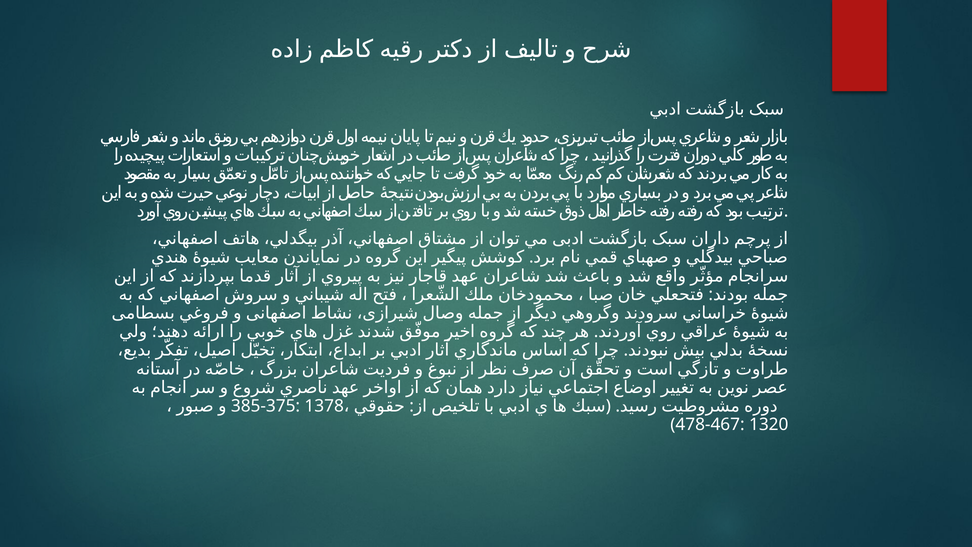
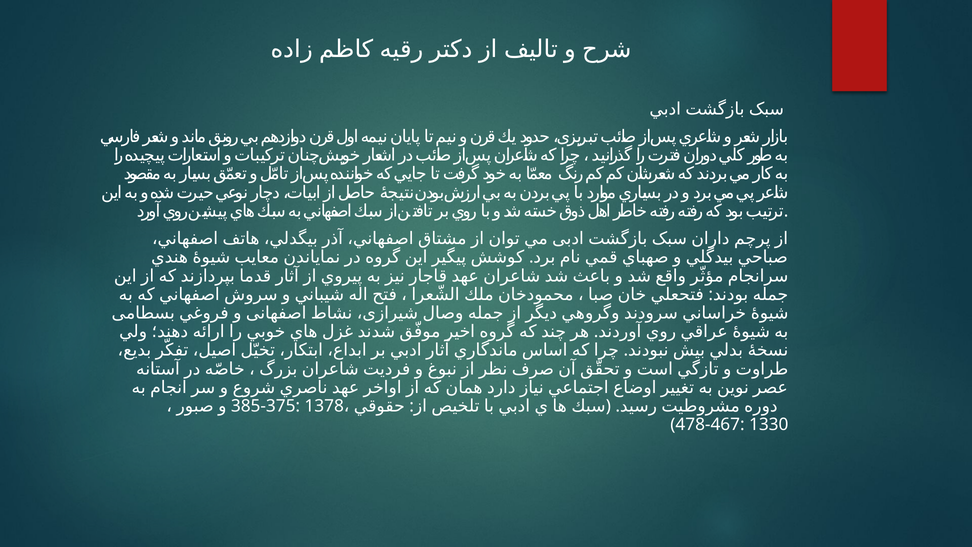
1320: 1320 -> 1330 (769, 425)
